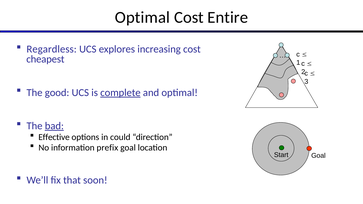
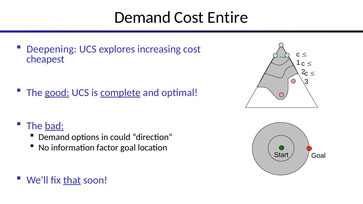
Optimal: Optimal -> Demand (143, 17)
Regardless: Regardless -> Deepening (52, 49)
good underline: none -> present (57, 93)
Effective: Effective -> Demand (54, 137)
prefix: prefix -> factor (107, 148)
that underline: none -> present (72, 180)
